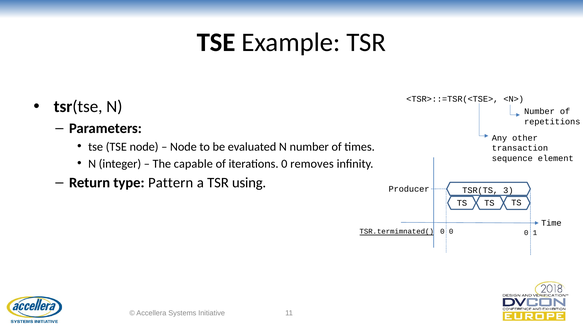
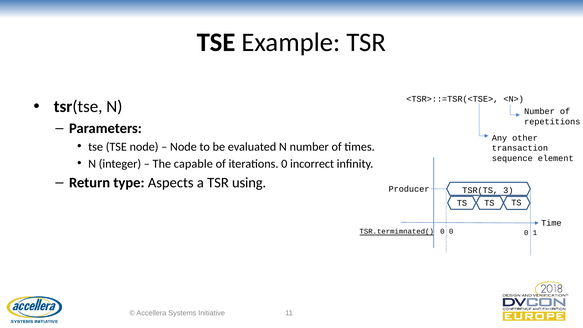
removes: removes -> incorrect (312, 164)
Pattern: Pattern -> Aspects (171, 183)
